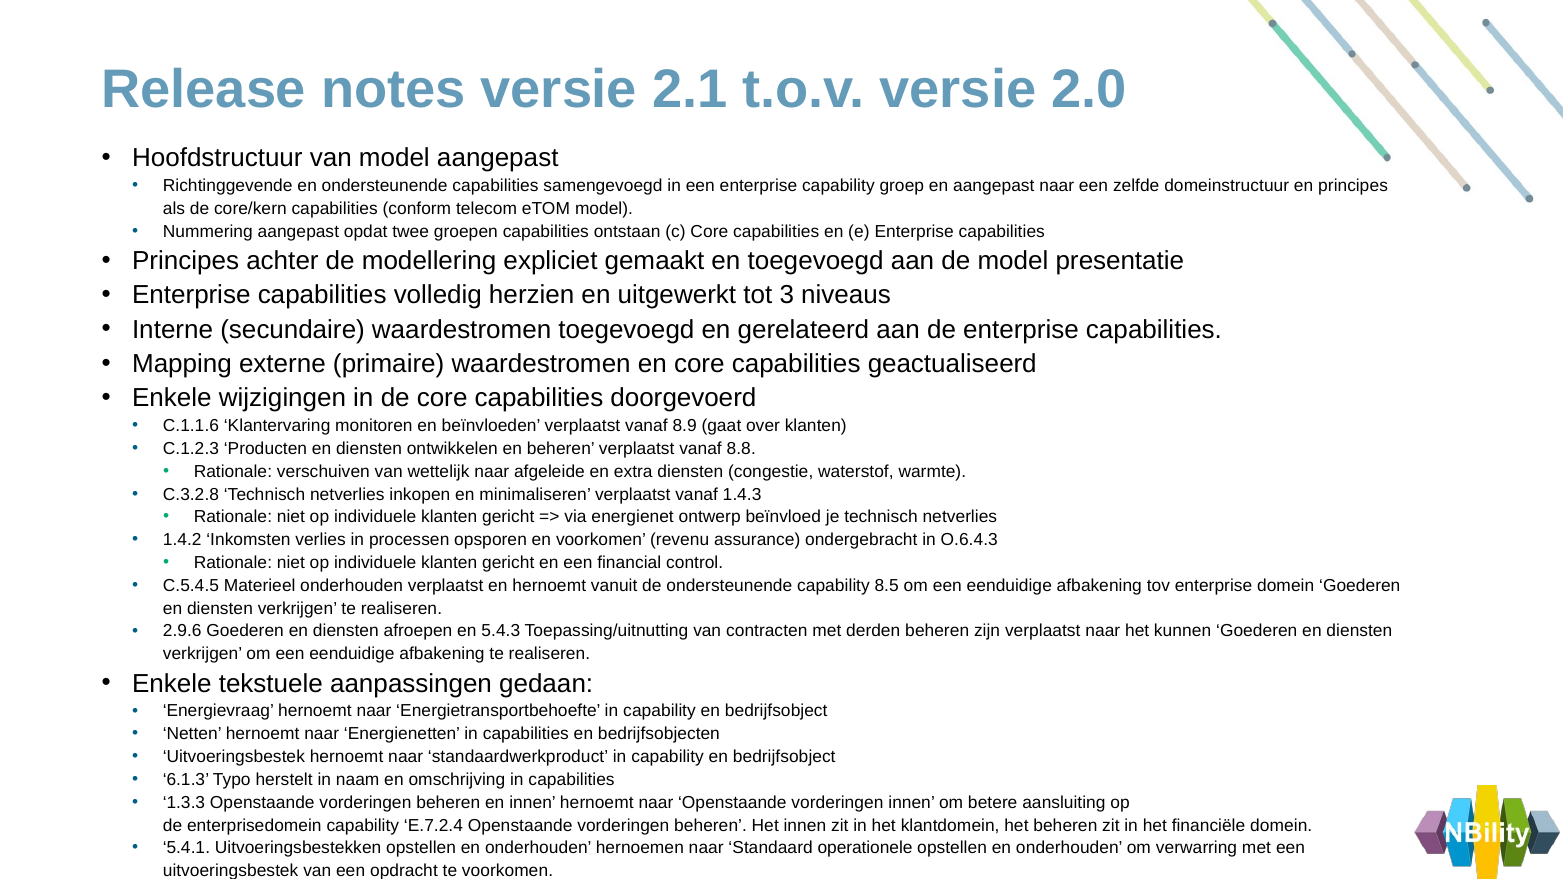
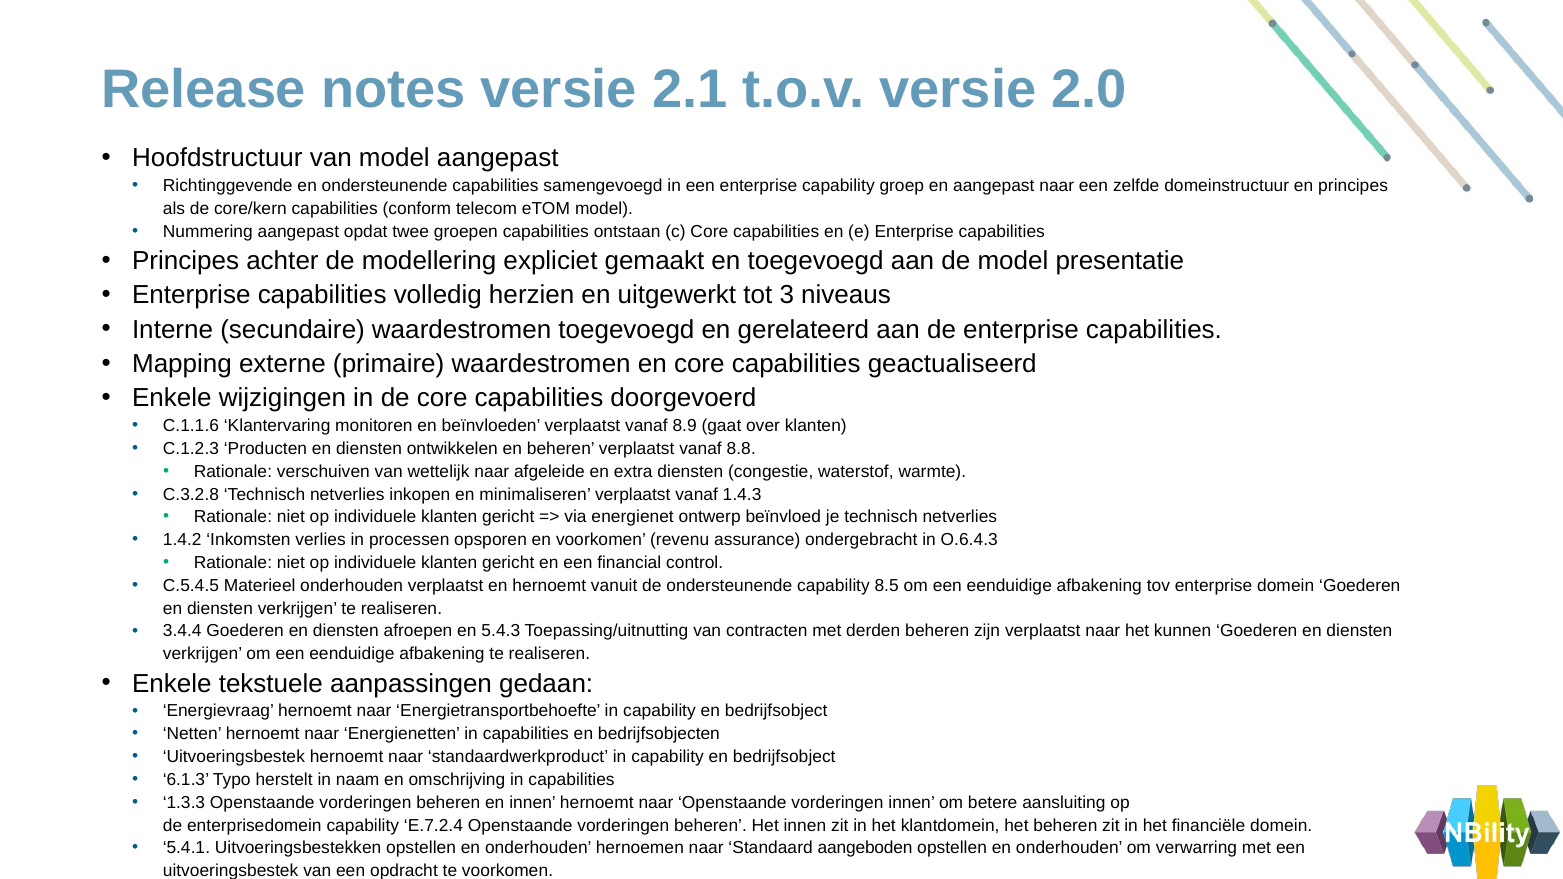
2.9.6: 2.9.6 -> 3.4.4 (182, 631)
operationele: operationele -> aangeboden (865, 848)
